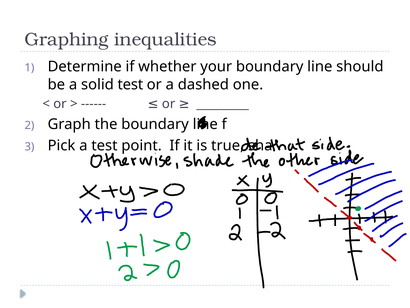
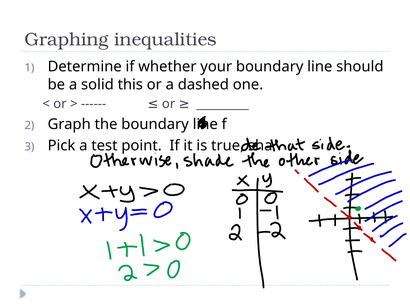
solid test: test -> this (130, 84)
